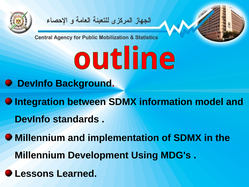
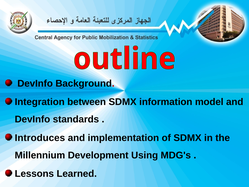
Millennium: Millennium -> Introduces (40, 138)
